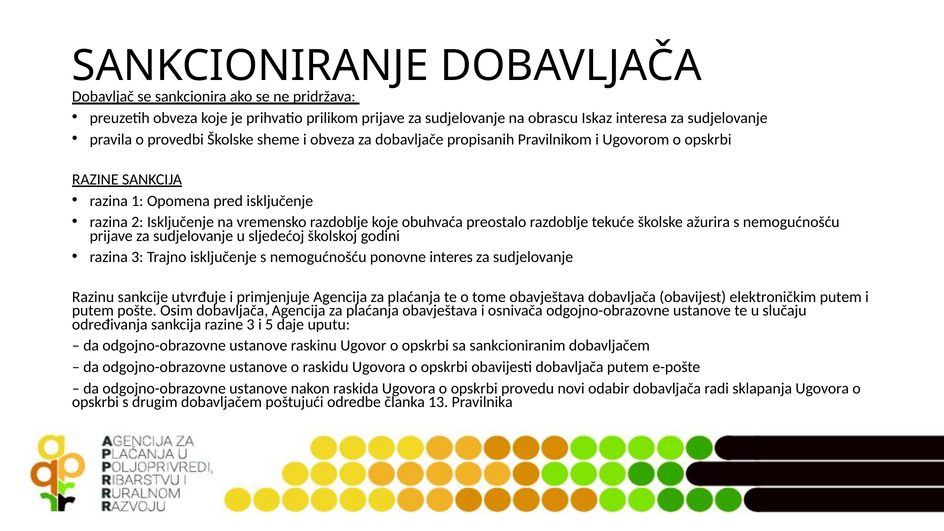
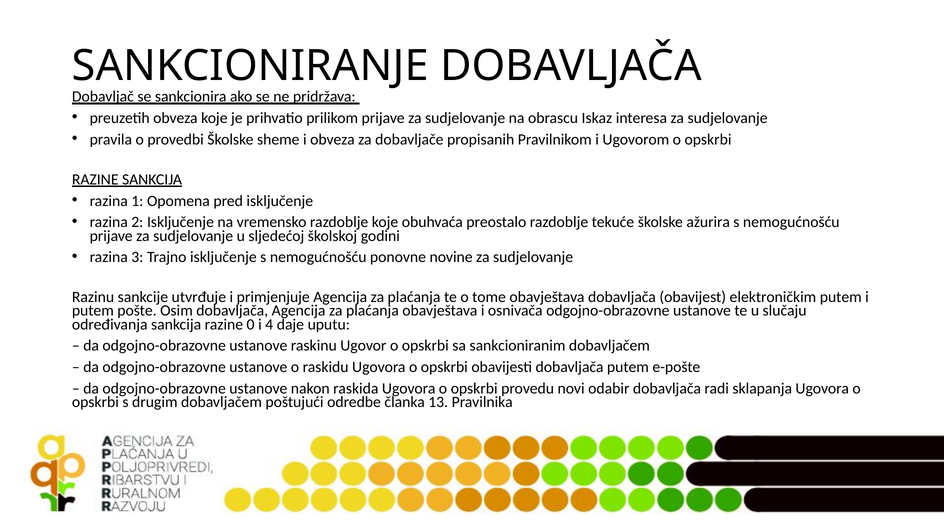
interes: interes -> novine (451, 257)
razine 3: 3 -> 0 (251, 324)
5: 5 -> 4 (269, 324)
